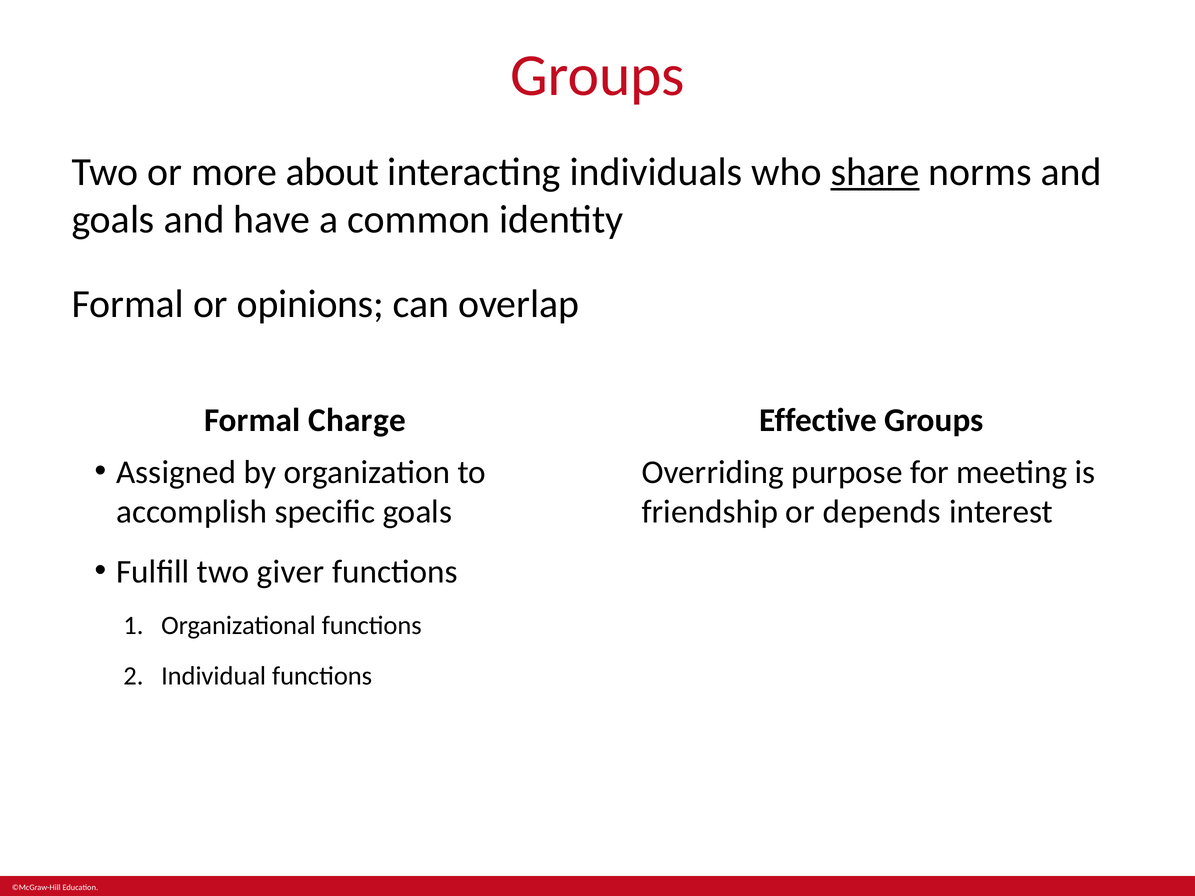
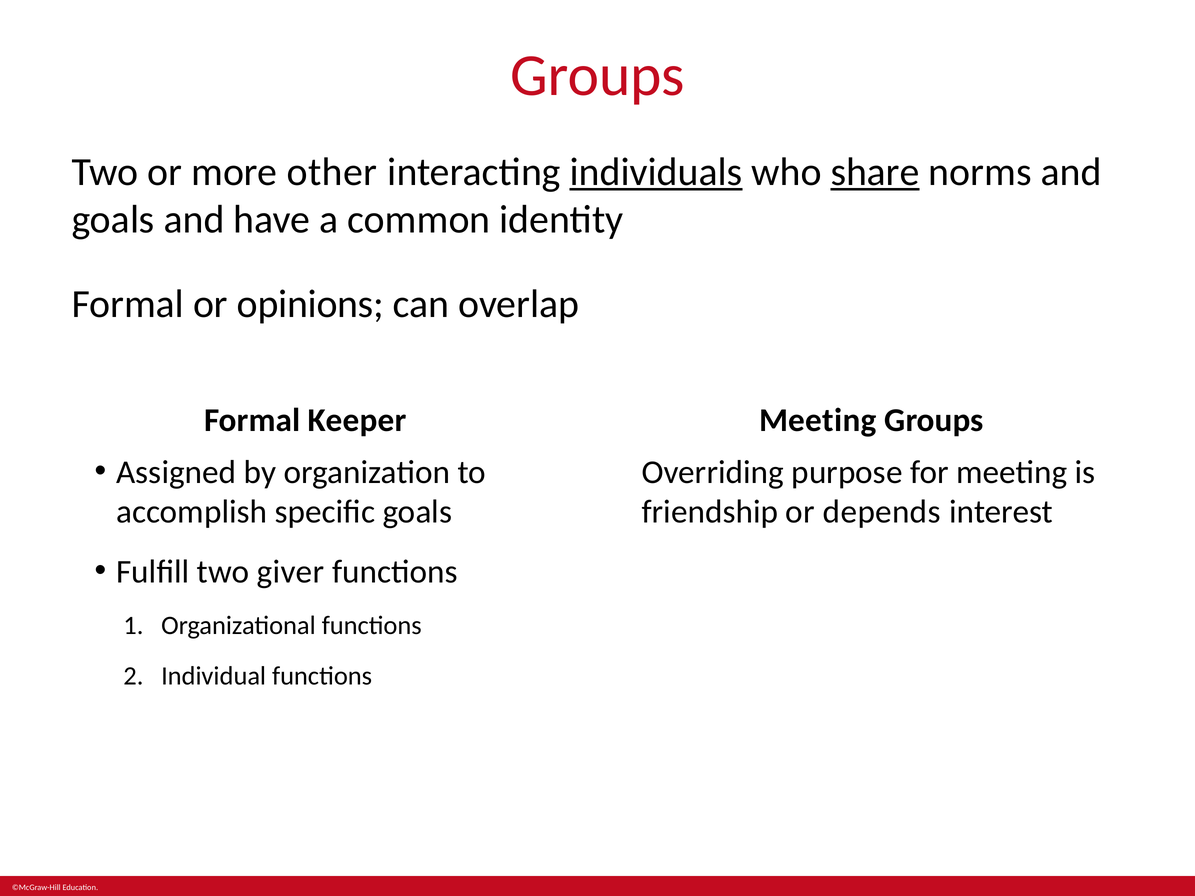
about: about -> other (332, 172)
individuals underline: none -> present (656, 172)
Charge: Charge -> Keeper (357, 421)
Effective: Effective -> Meeting (818, 421)
